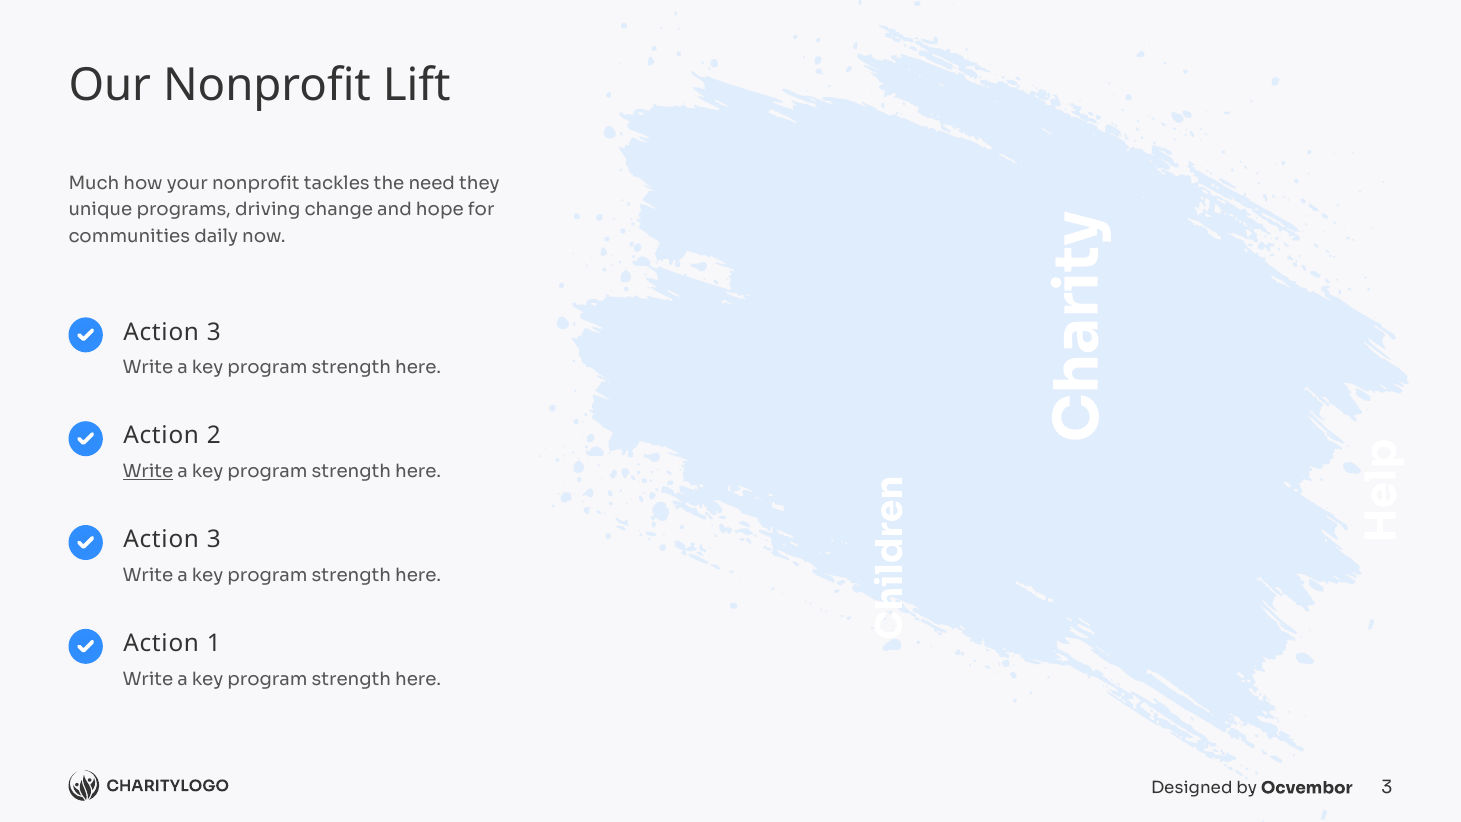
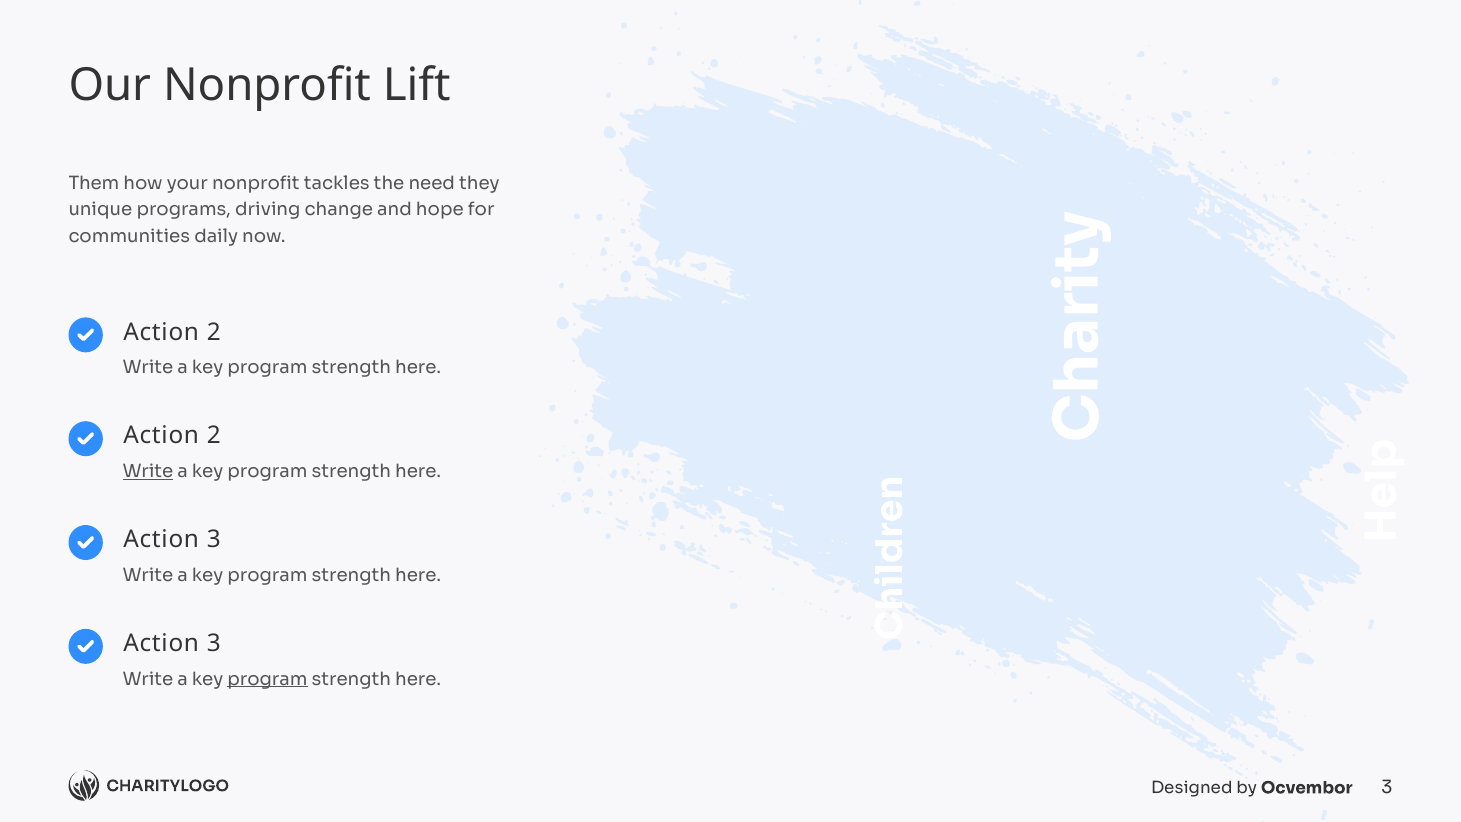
Much: Much -> Them (94, 183)
3: 3 -> 2 (214, 332)
1: 1 -> 3 (214, 643)
program underline: none -> present (267, 679)
